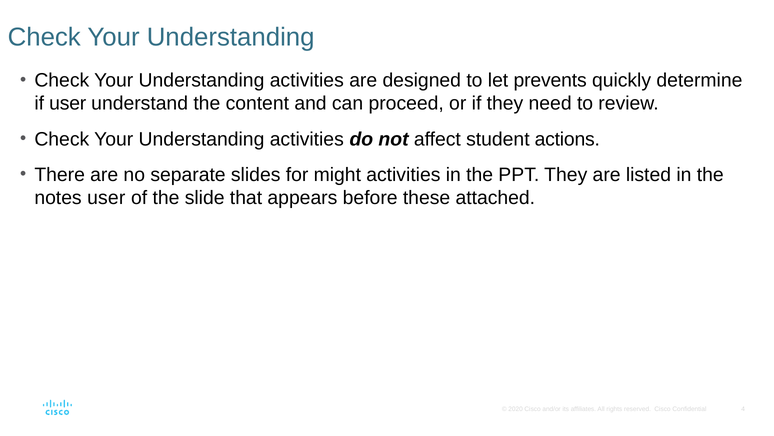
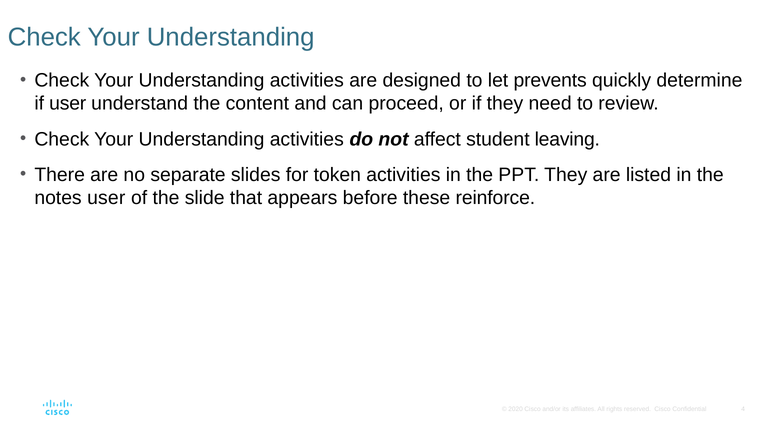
actions: actions -> leaving (567, 139)
might: might -> token (337, 174)
attached: attached -> reinforce (495, 198)
